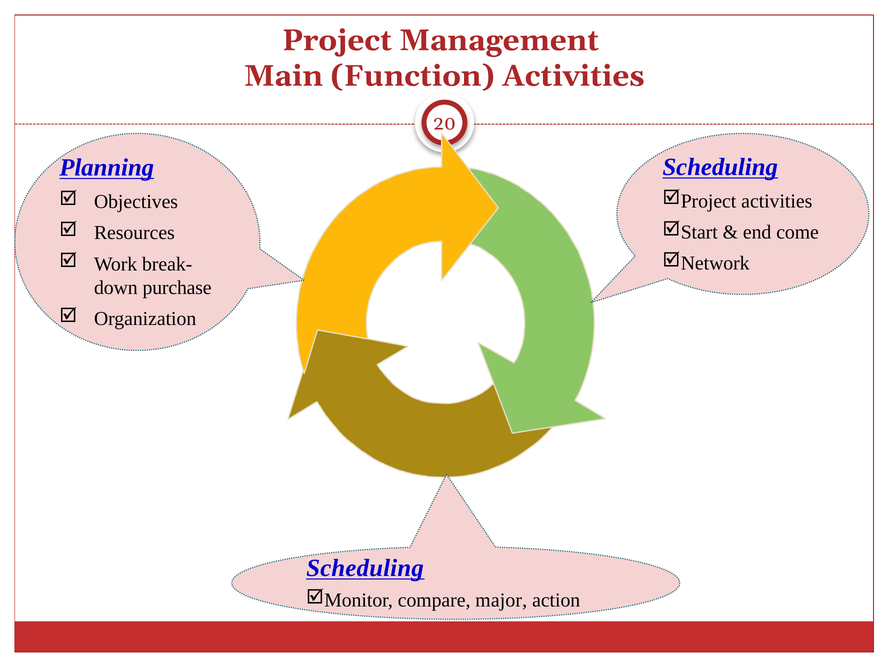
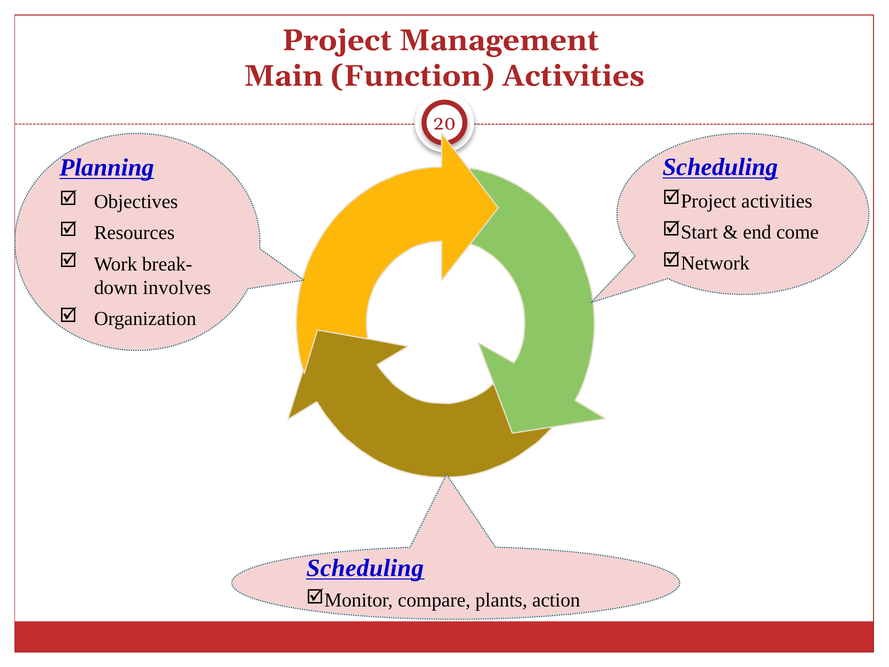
purchase: purchase -> involves (177, 288)
major: major -> plants (501, 600)
